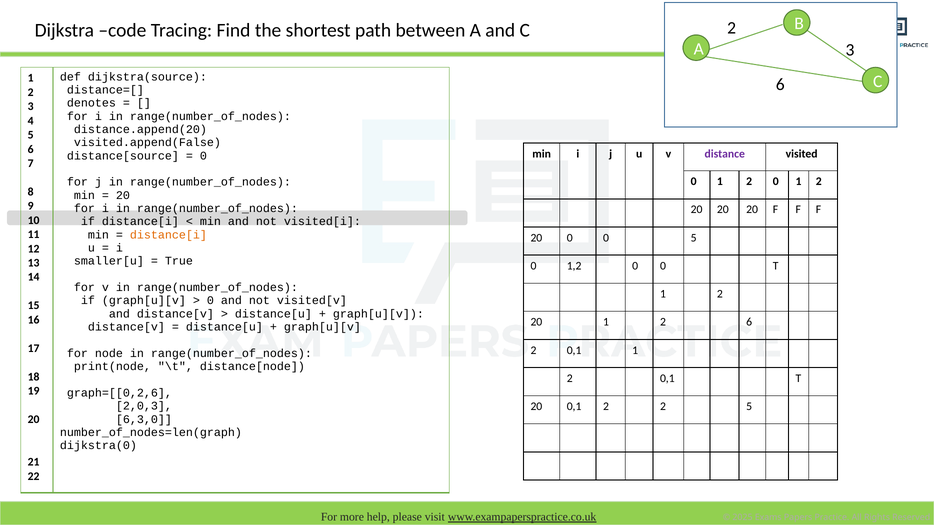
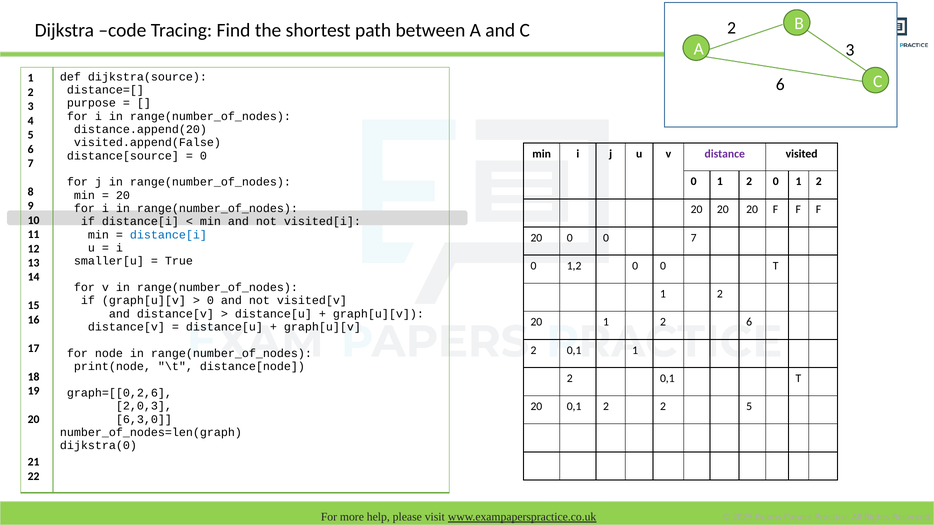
denotes: denotes -> purpose (91, 103)
distance[i colour: orange -> blue (168, 235)
0 5: 5 -> 7 (694, 238)
